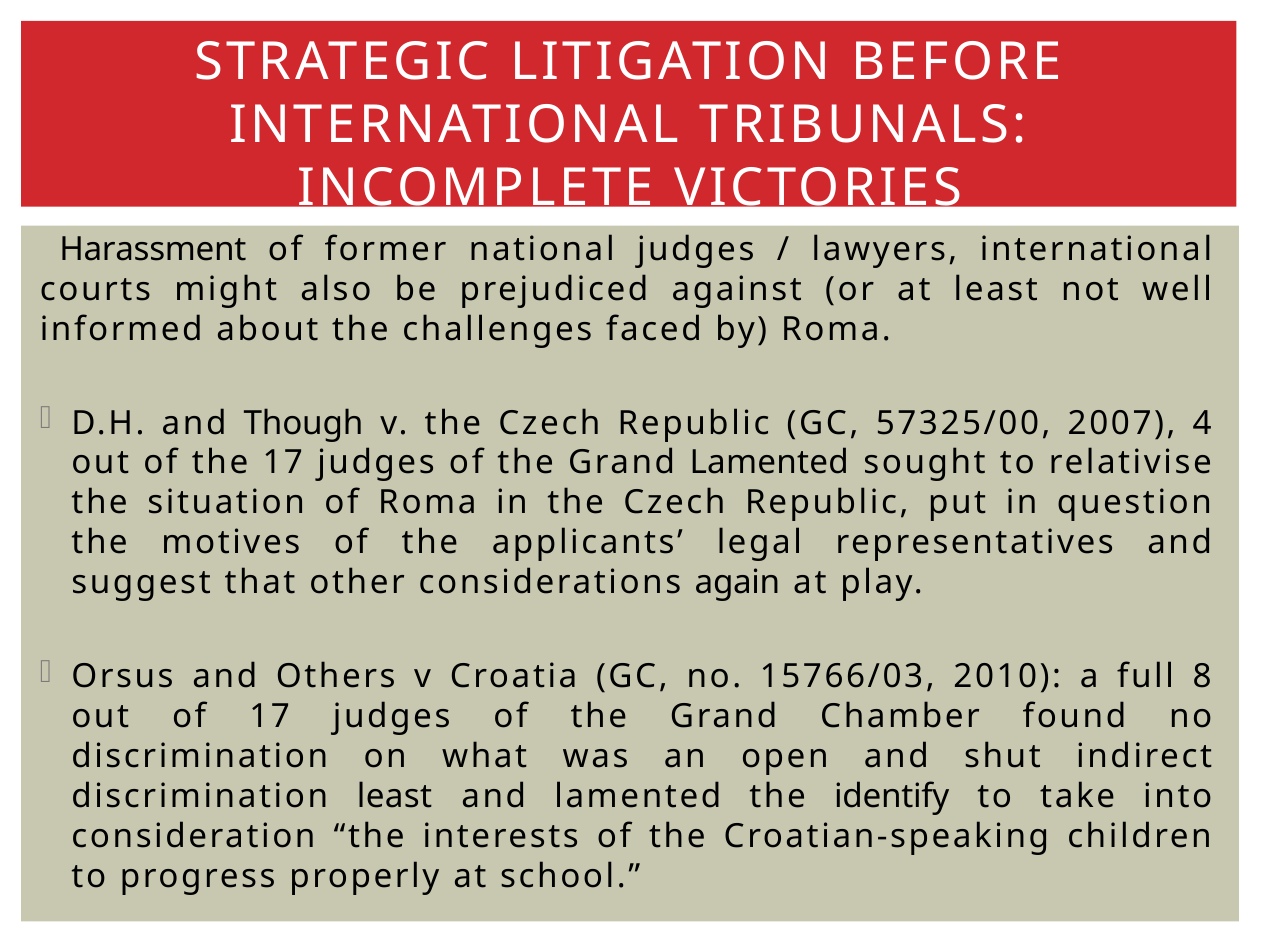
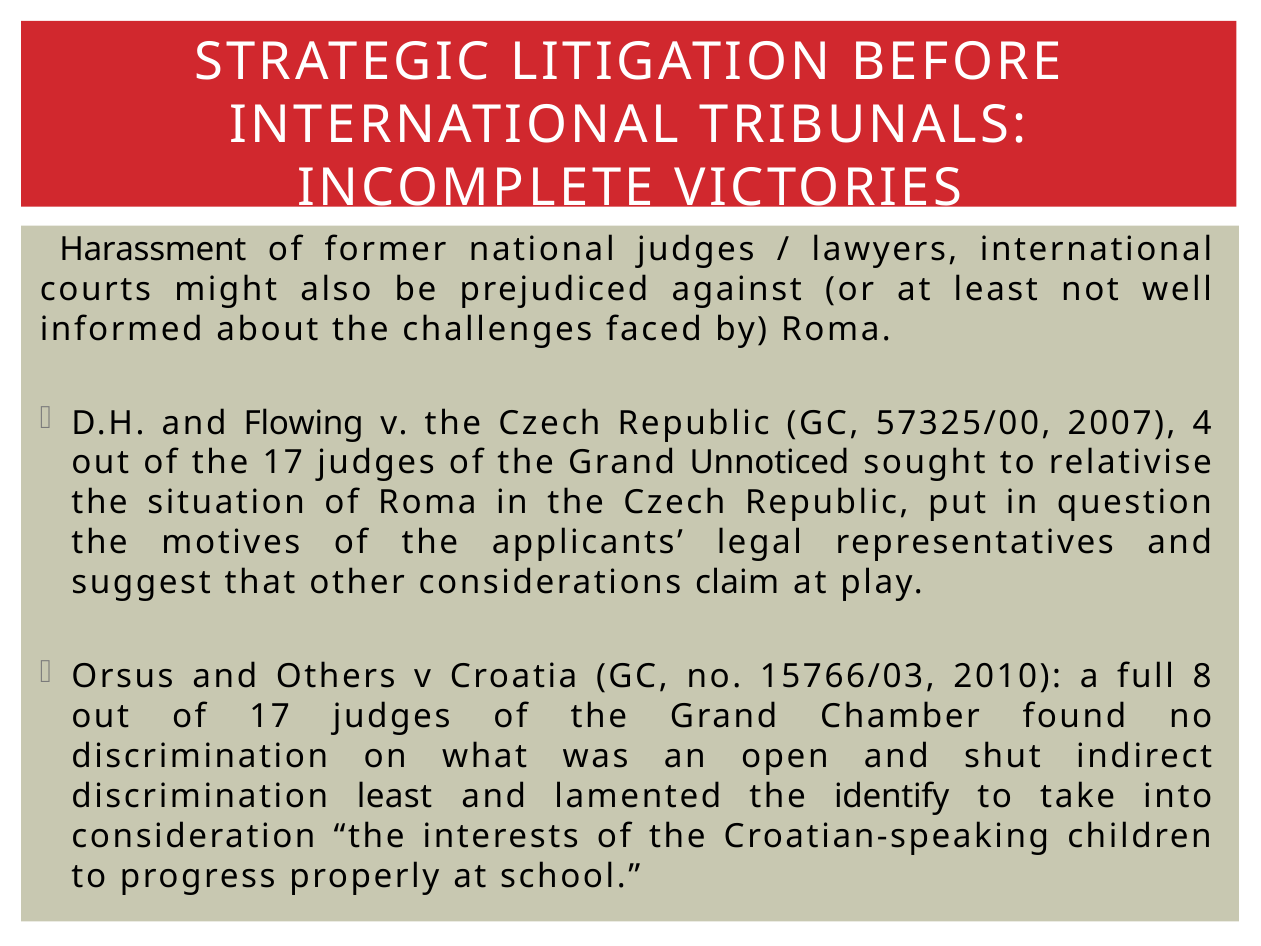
Though: Though -> Flowing (304, 423)
Grand Lamented: Lamented -> Unnoticed (769, 463)
again: again -> claim (737, 583)
